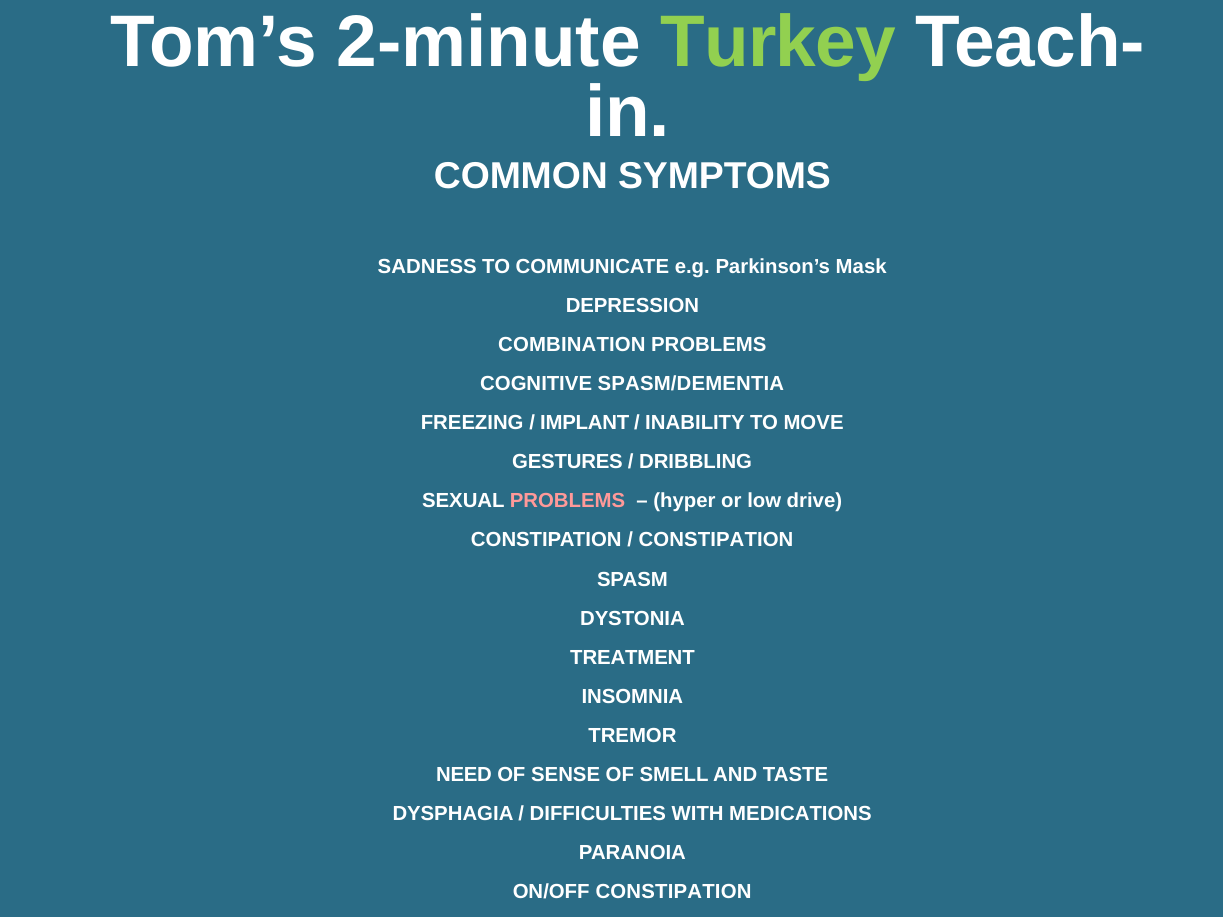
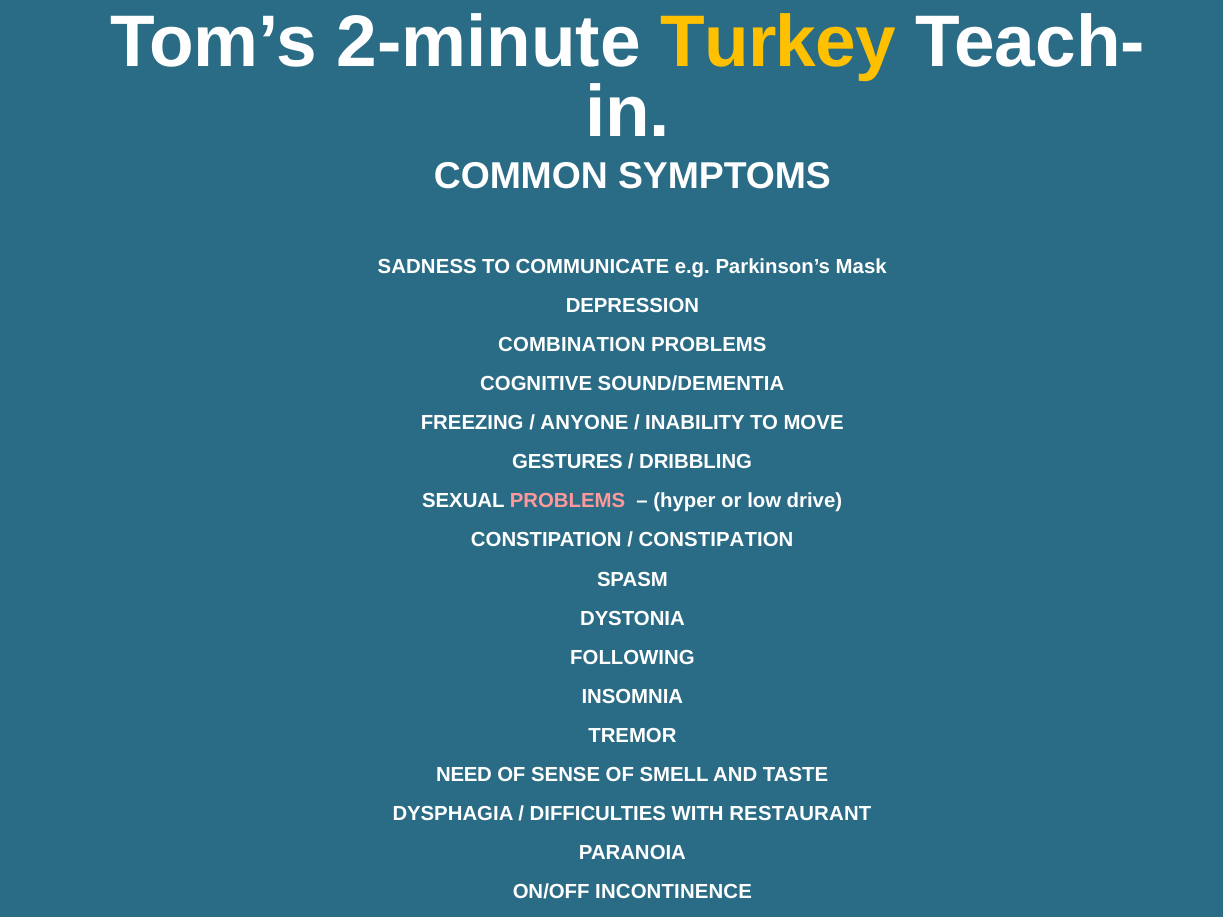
Turkey colour: light green -> yellow (778, 43)
SPASM/DEMENTIA: SPASM/DEMENTIA -> SOUND/DEMENTIA (691, 384)
IMPLANT: IMPLANT -> ANYONE (584, 423)
TREATMENT: TREATMENT -> FOLLOWING (632, 658)
MEDICATIONS: MEDICATIONS -> RESTAURANT (800, 814)
ON/OFF CONSTIPATION: CONSTIPATION -> INCONTINENCE (674, 892)
